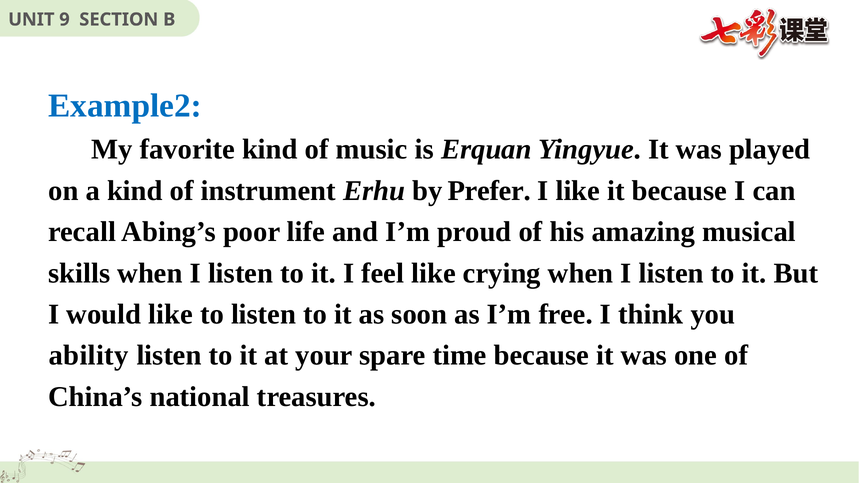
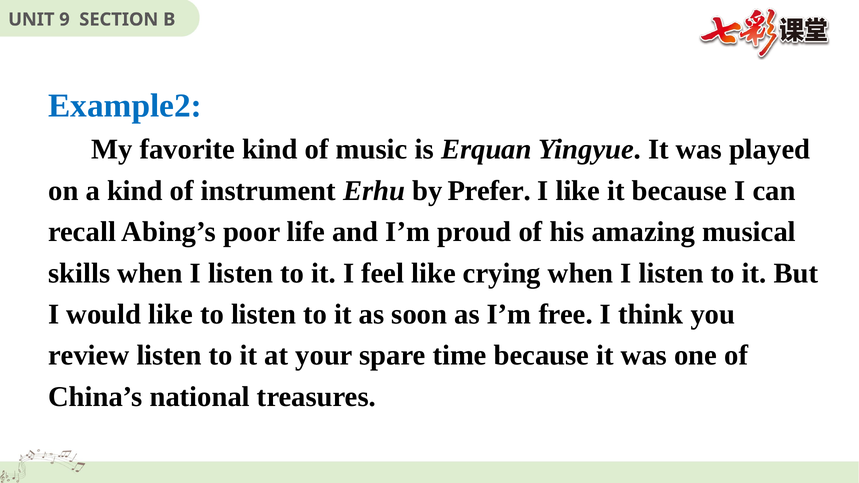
ability: ability -> review (89, 356)
